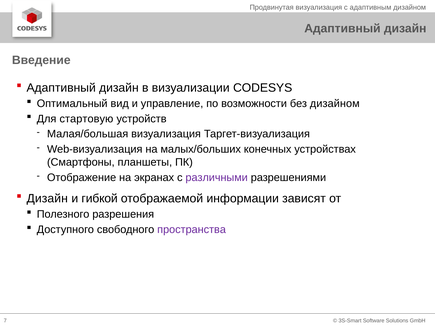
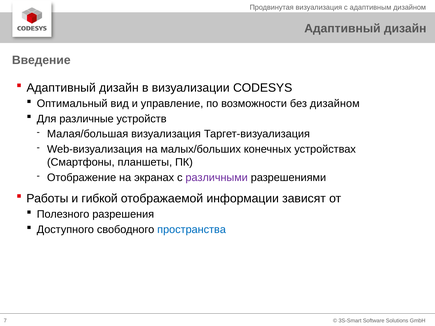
стартовую: стартовую -> различные (87, 119)
Дизайн: Дизайн -> Работы (47, 199)
пространства colour: purple -> blue (192, 230)
